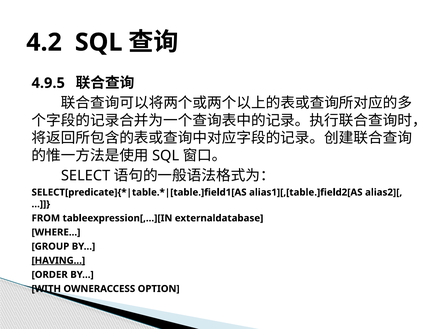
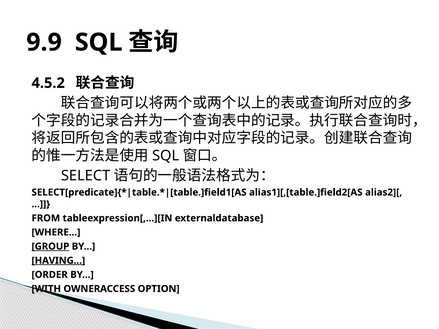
4.2: 4.2 -> 9.9 (44, 42)
4.9.5: 4.9.5 -> 4.5.2 (48, 83)
GROUP underline: none -> present (50, 247)
